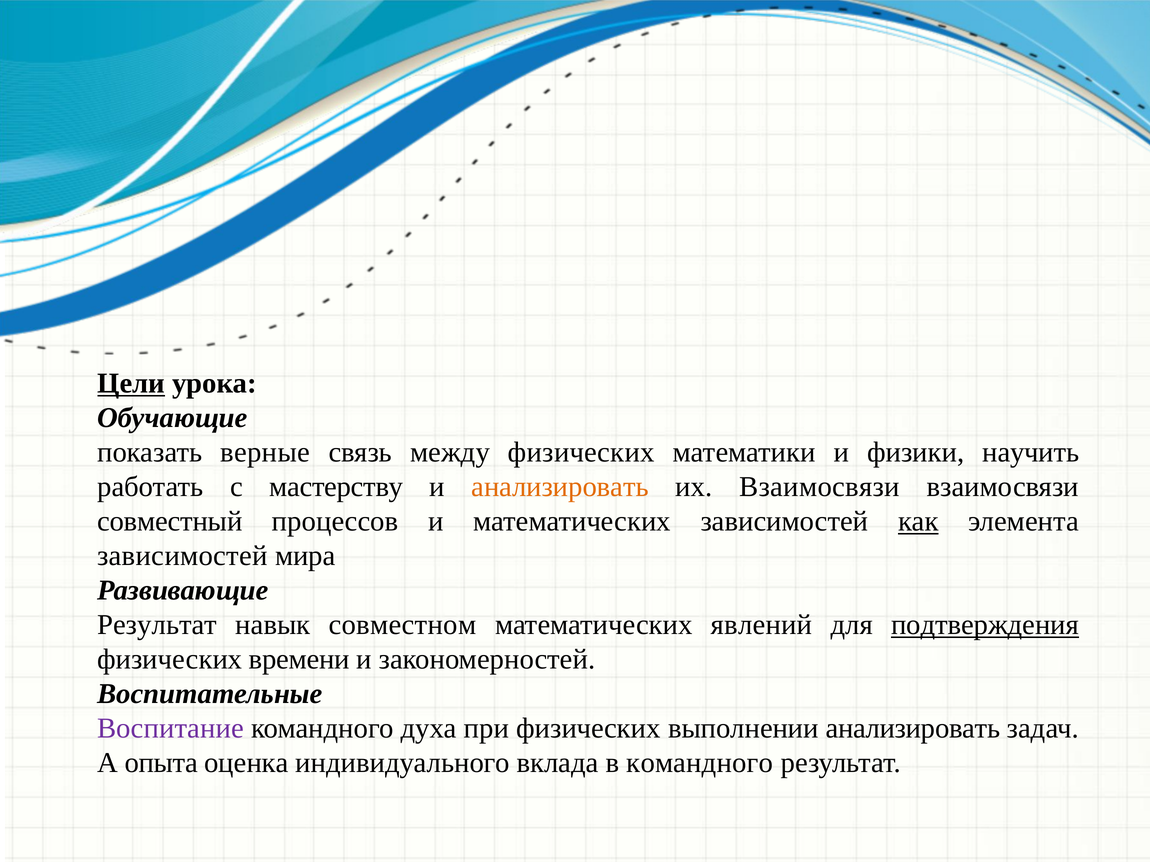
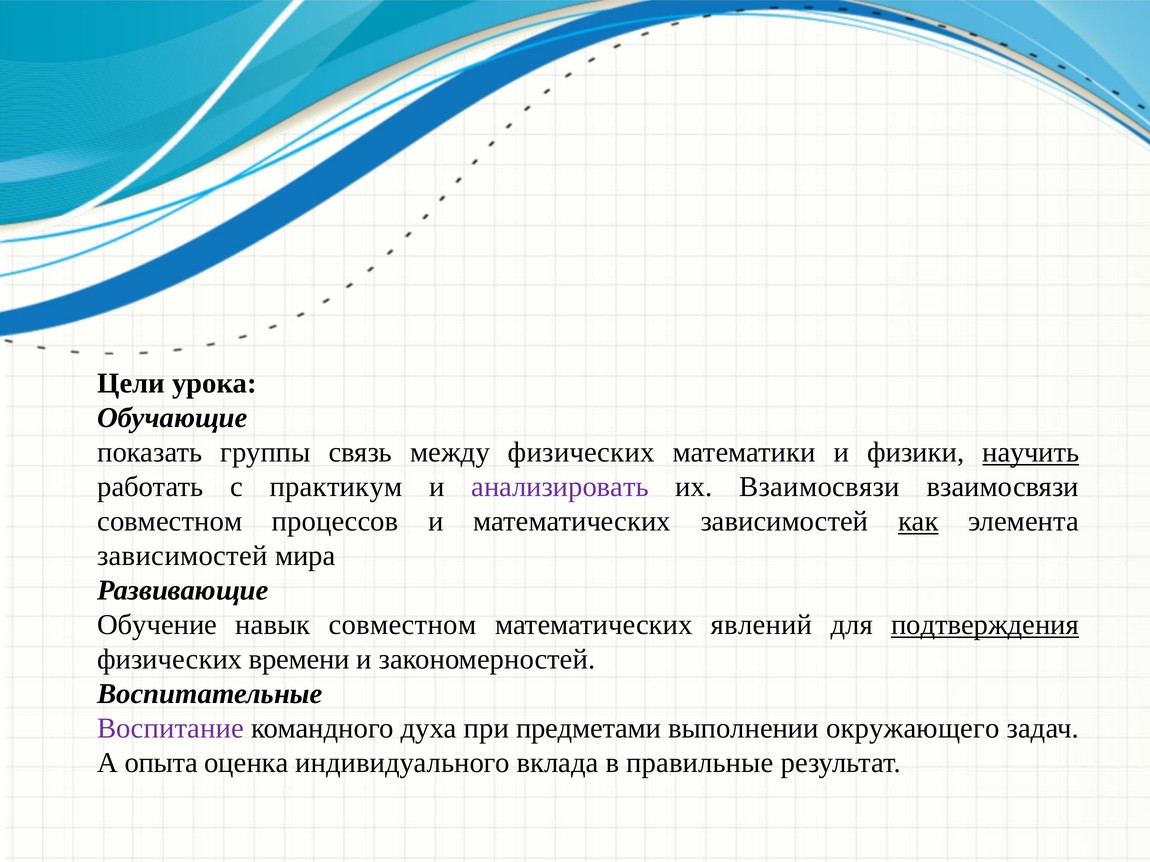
Цели underline: present -> none (131, 384)
верные: верные -> группы (265, 453)
научить underline: none -> present (1031, 453)
мастерству: мастерству -> практикум (336, 487)
анализировать colour: orange -> purple (560, 487)
совместный: совместный -> совместном (170, 522)
Результат: Результат -> Обучение (157, 625)
при физических: физических -> предметами (589, 729)
выполнении анализировать: анализировать -> окружающего (913, 729)
в командного: командного -> правильные (700, 763)
